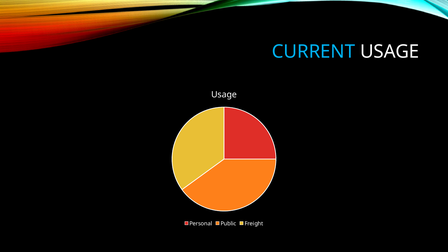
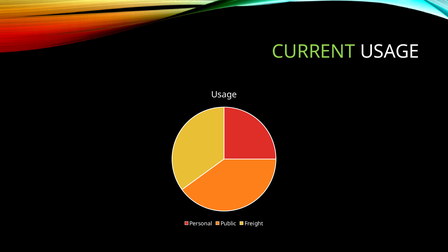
CURRENT colour: light blue -> light green (313, 52)
